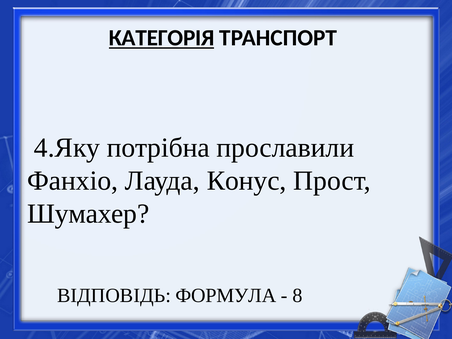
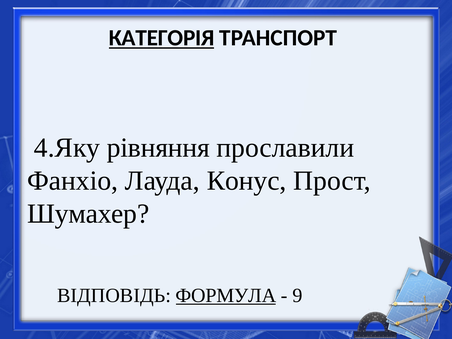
потрібна: потрібна -> рівняння (158, 148)
ФОРМУЛА underline: none -> present (226, 296)
8: 8 -> 9 (297, 296)
